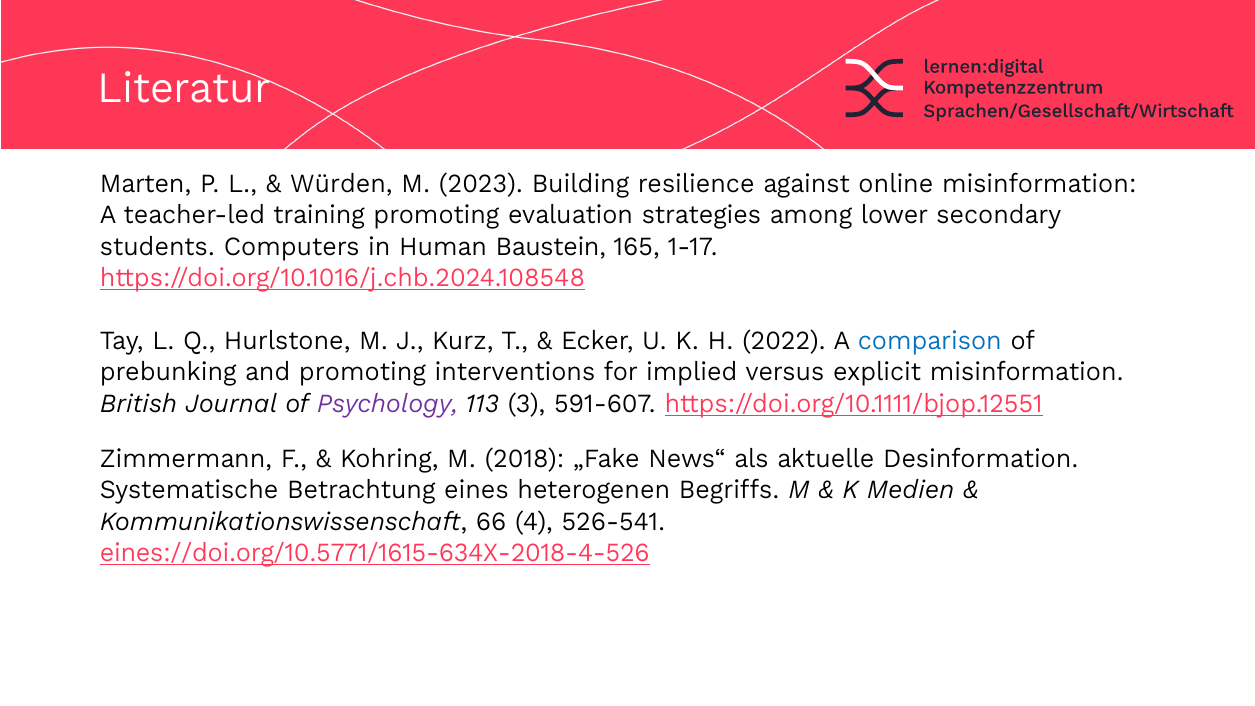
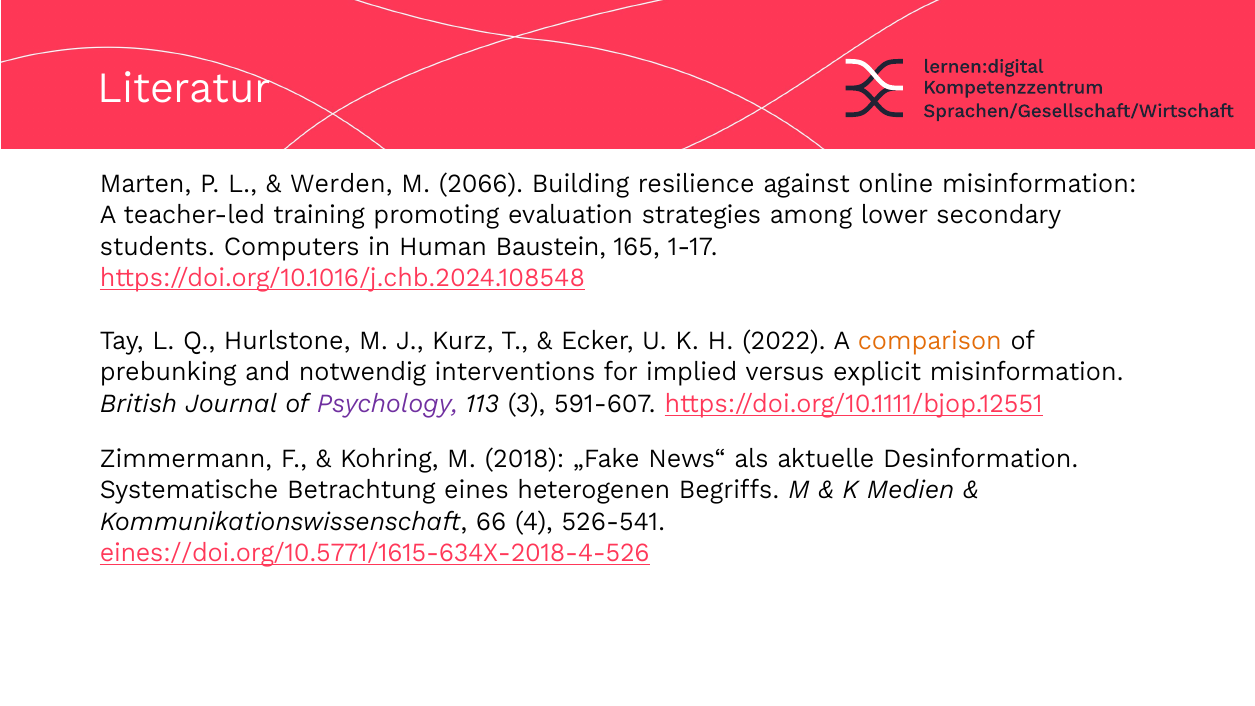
Würden: Würden -> Werden (341, 184)
2023: 2023 -> 2066 (481, 184)
comparison colour: blue -> orange (930, 341)
and promoting: promoting -> notwendig (363, 372)
